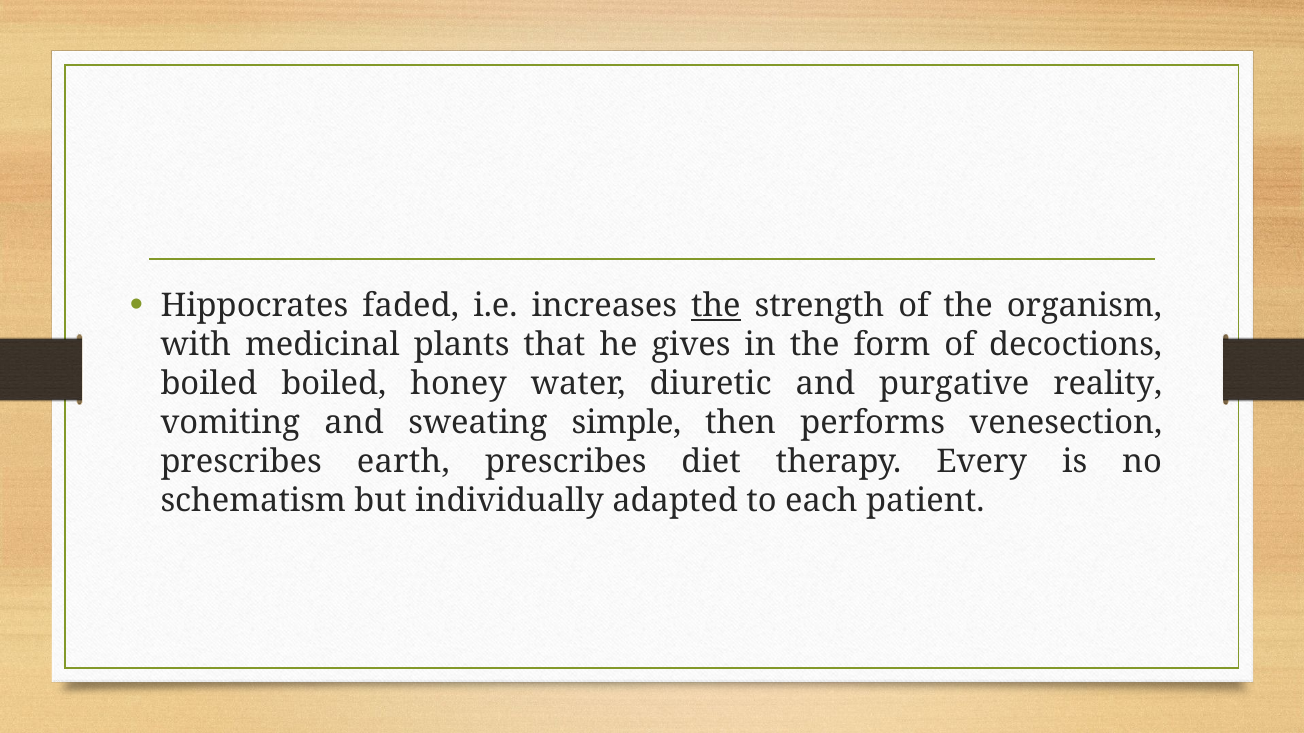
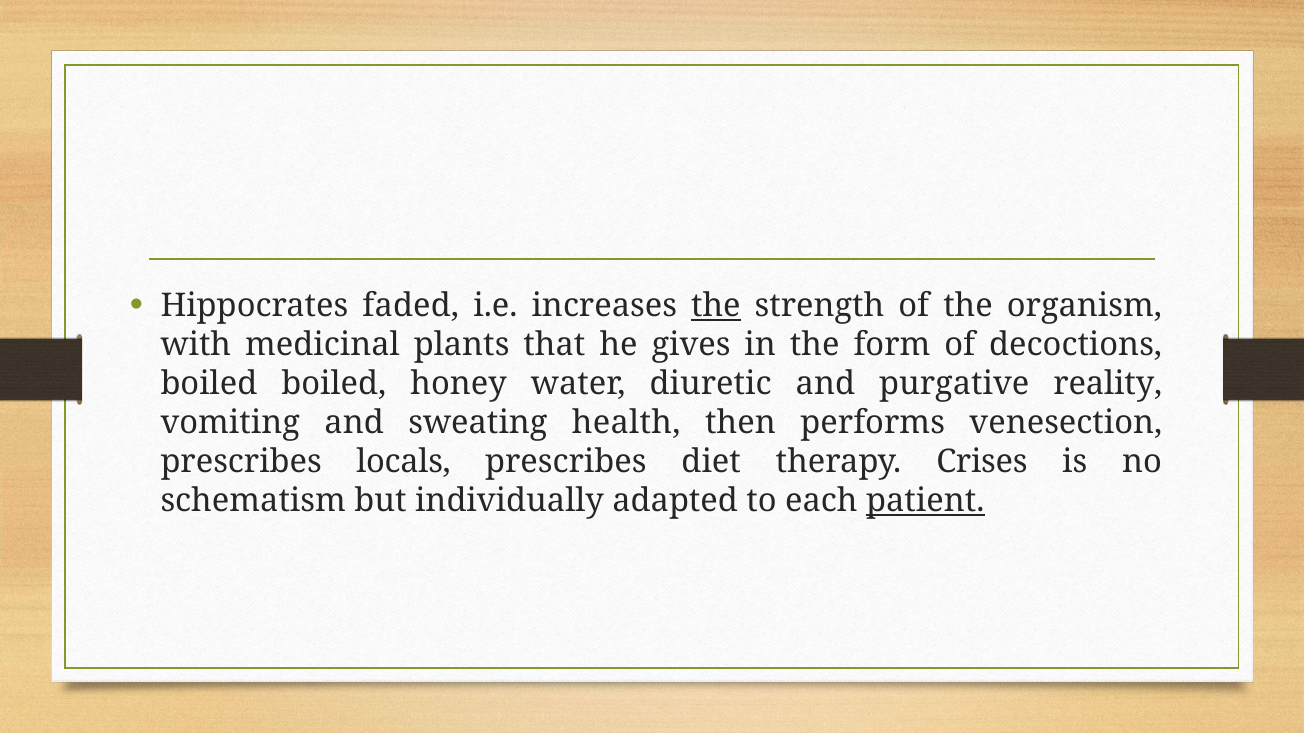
simple: simple -> health (626, 423)
earth: earth -> locals (404, 462)
Every: Every -> Crises (982, 462)
patient underline: none -> present (925, 502)
